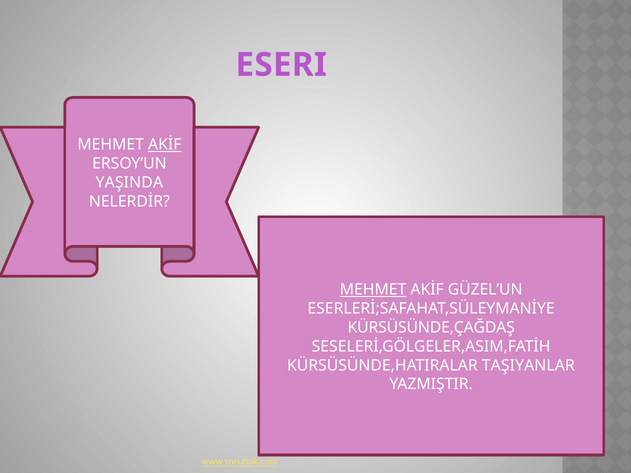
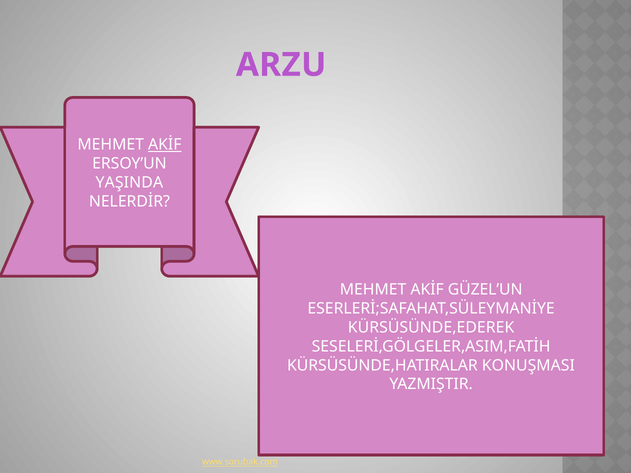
ESERI: ESERI -> ARZU (281, 65)
MEHMET underline: present -> none (373, 290)
KÜRSÜSÜNDE,ÇAĞDAŞ: KÜRSÜSÜNDE,ÇAĞDAŞ -> KÜRSÜSÜNDE,EDEREK (431, 328)
TAŞIYANLAR: TAŞIYANLAR -> KONUŞMASI (528, 365)
